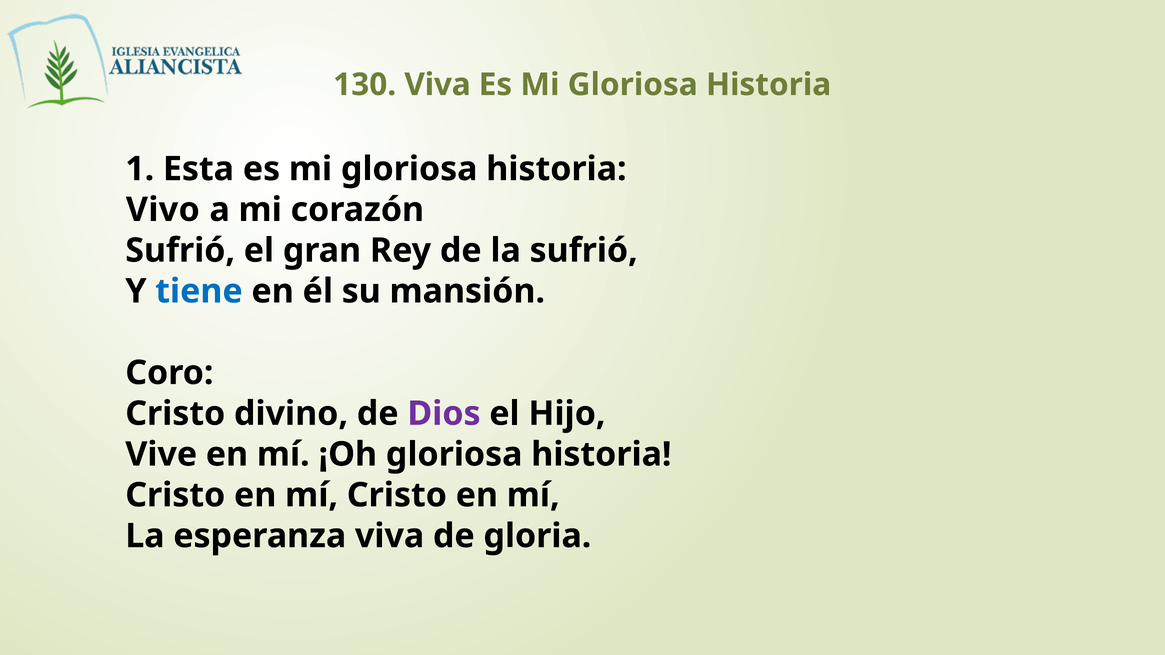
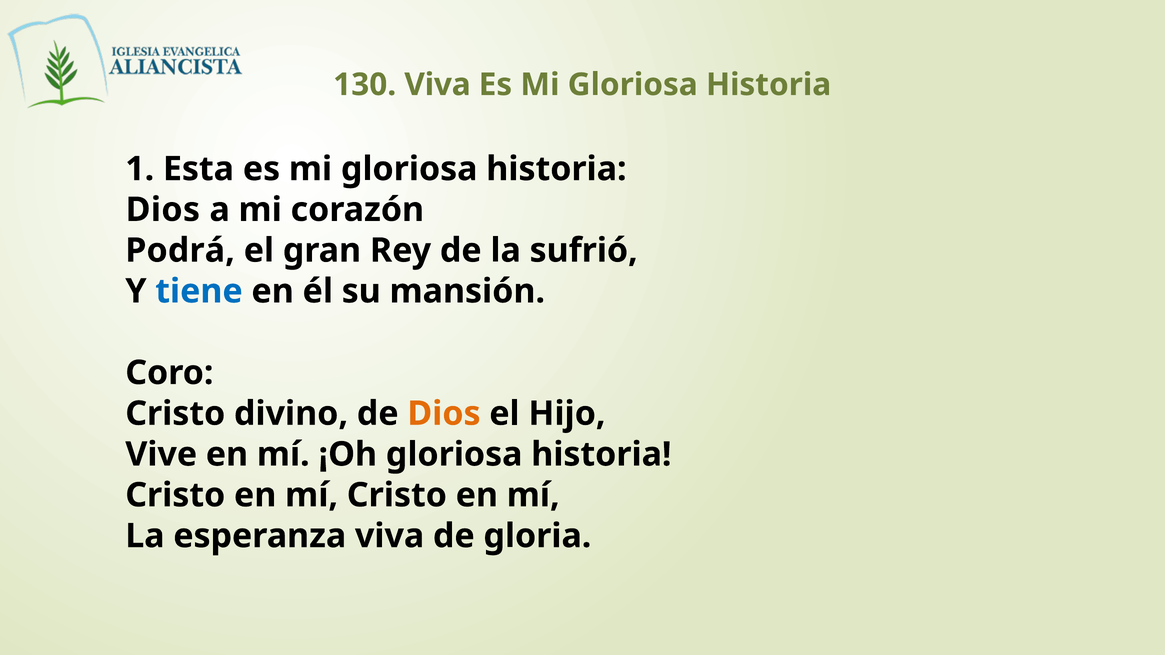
Vivo: Vivo -> Dios (163, 210)
Sufrió: Sufrió -> Podrá (180, 251)
Dios colour: purple -> orange (444, 414)
